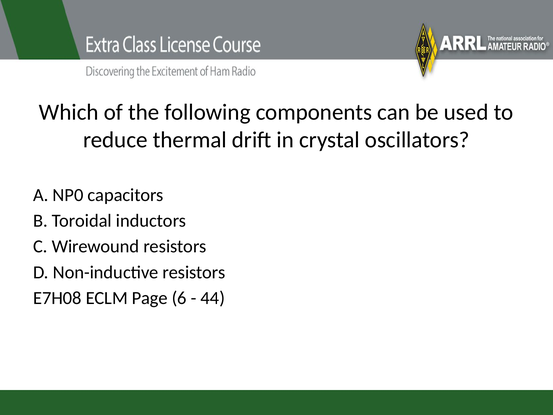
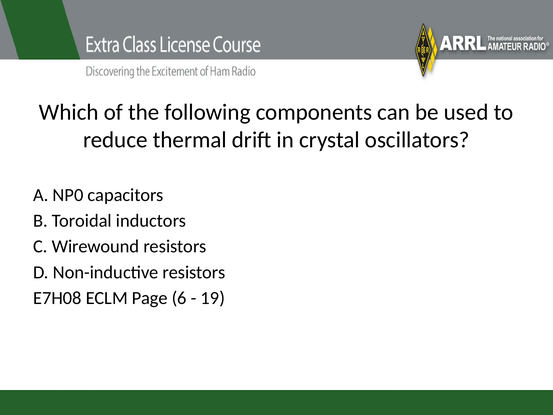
44: 44 -> 19 (213, 298)
